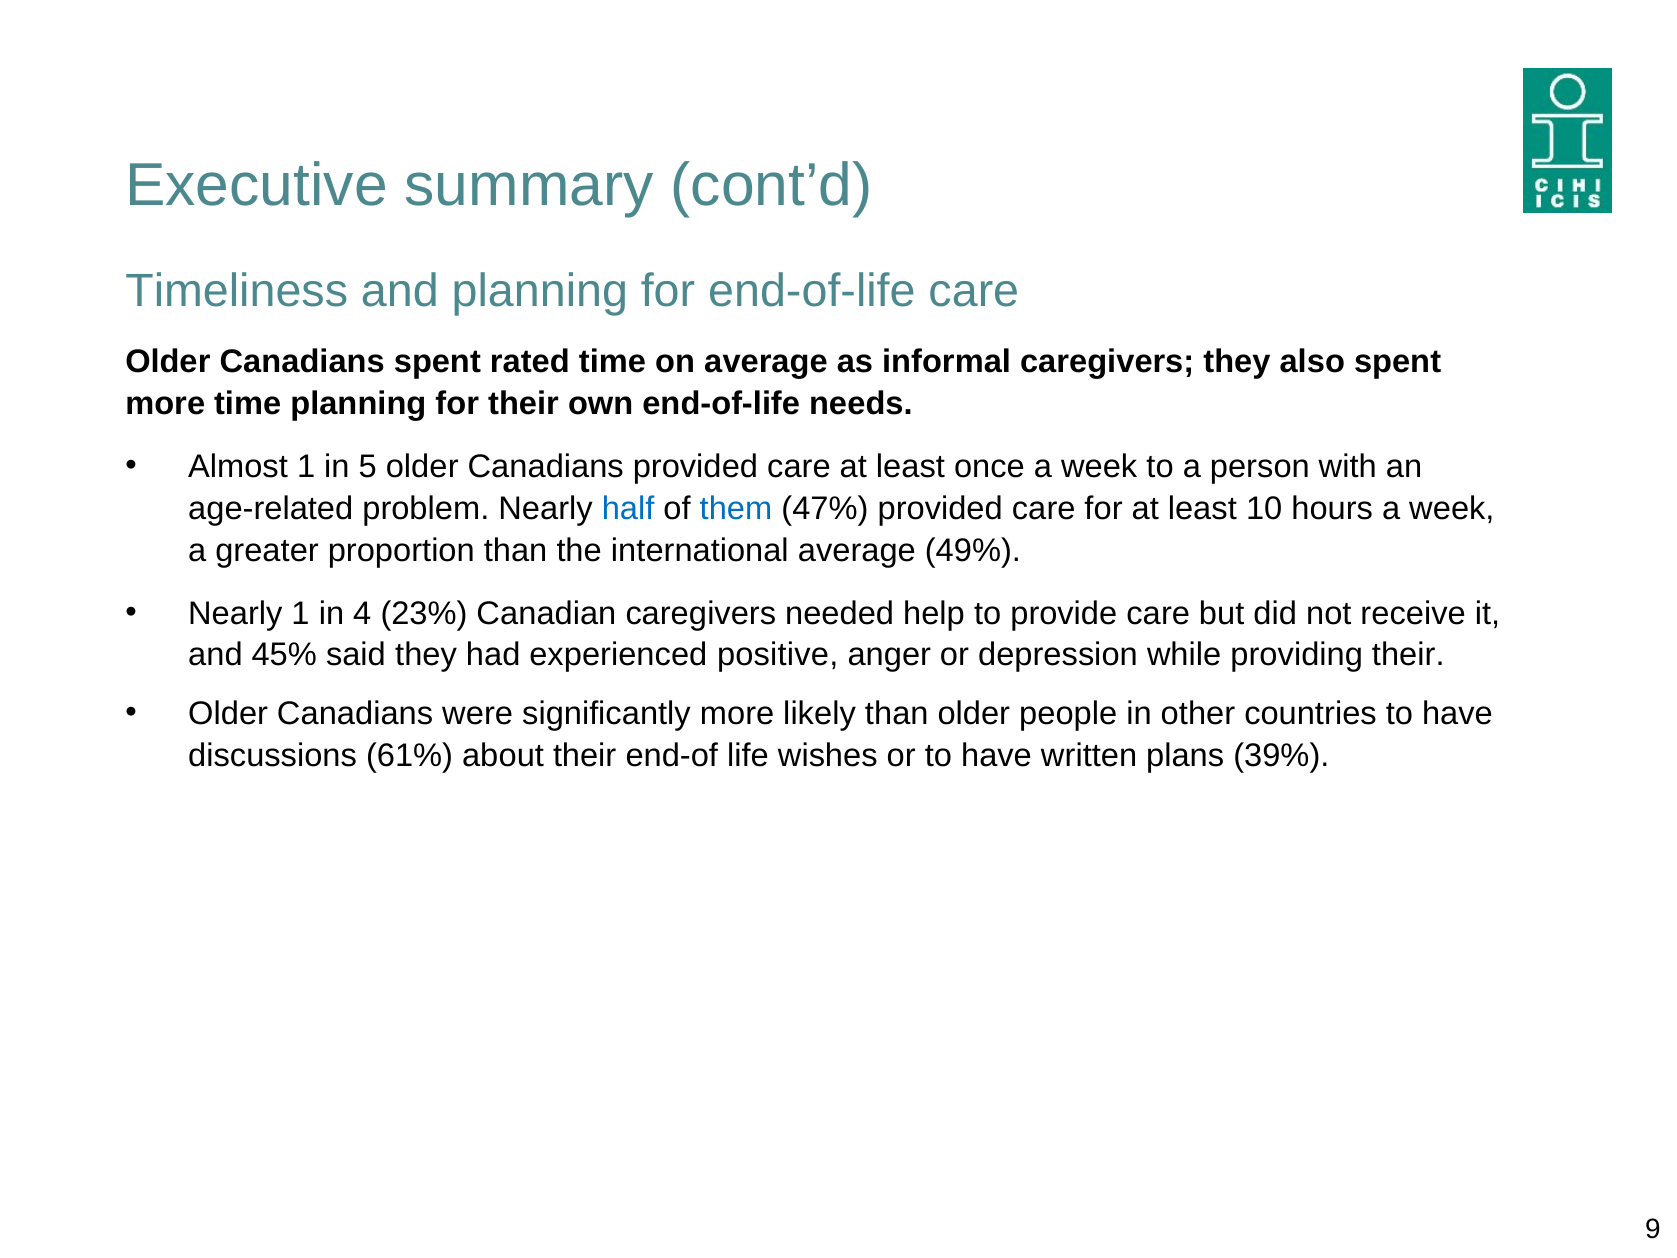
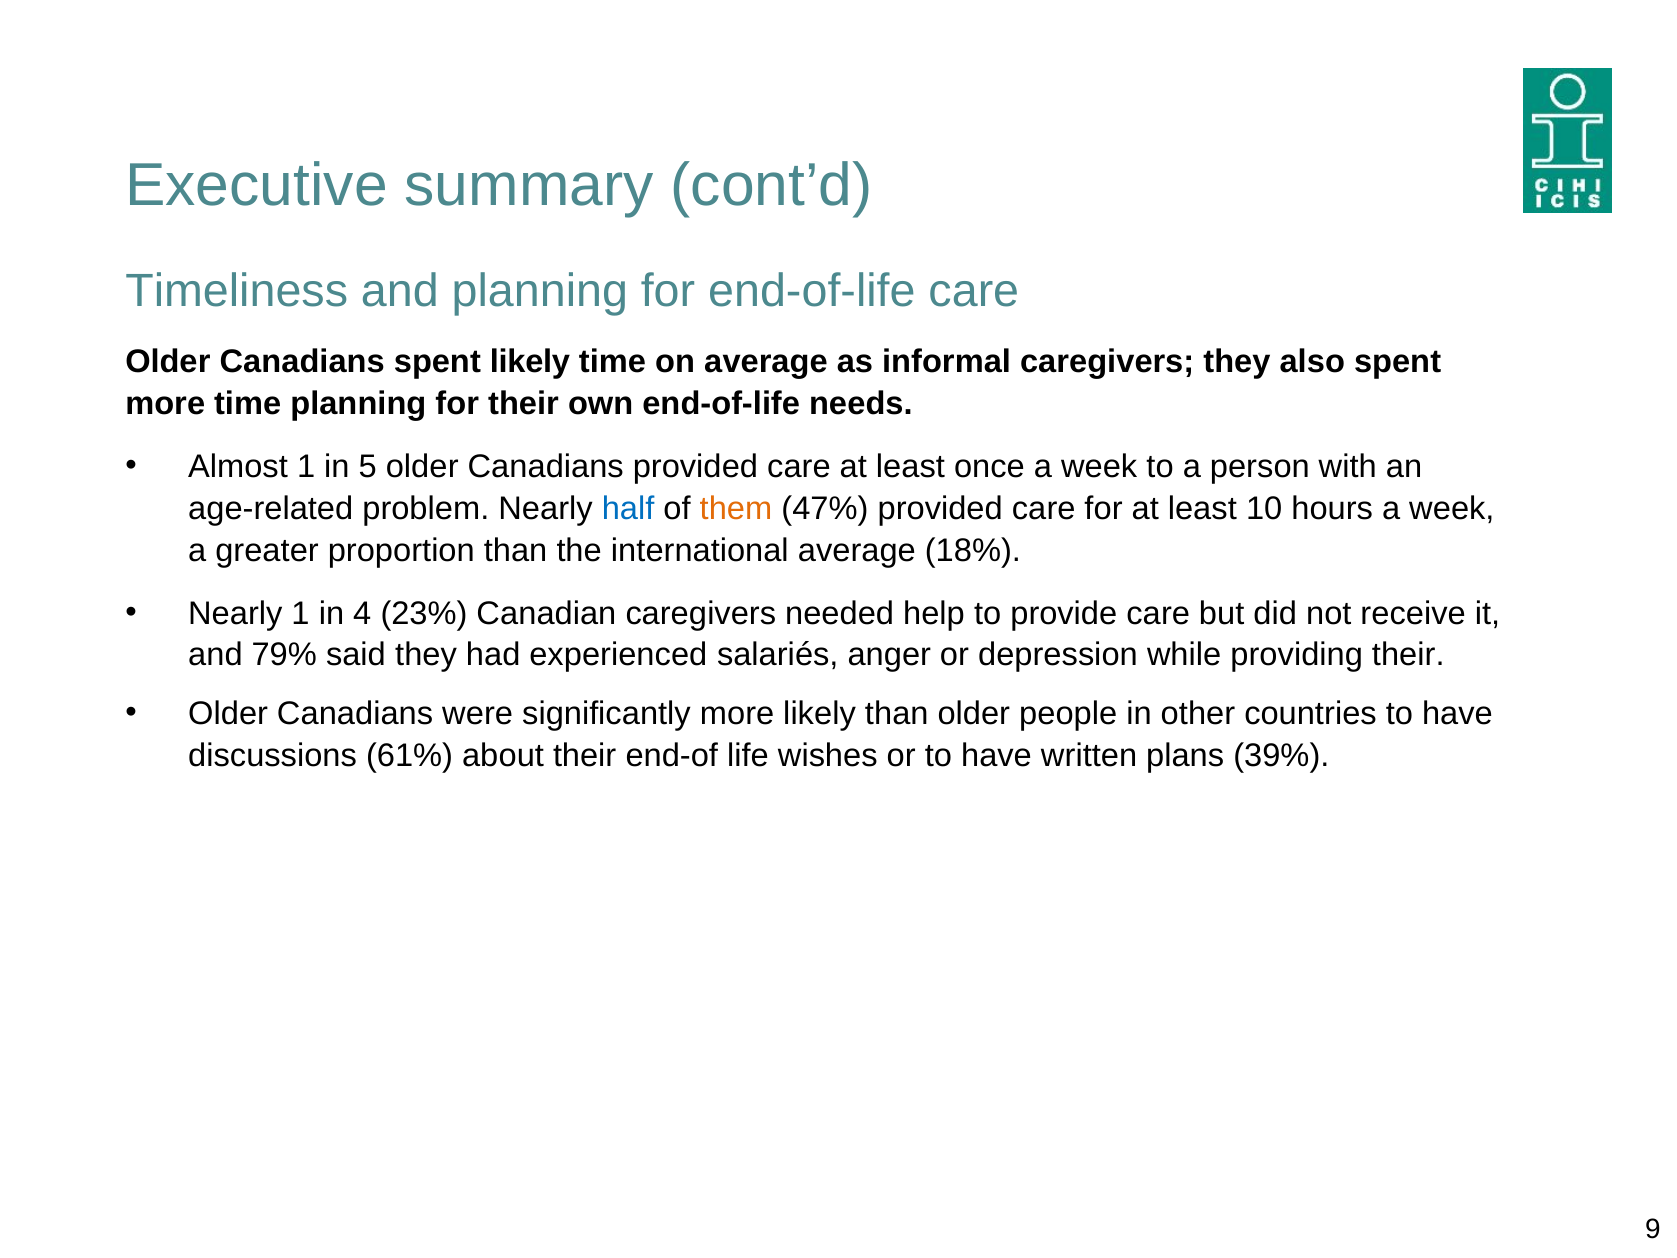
spent rated: rated -> likely (530, 362)
them colour: blue -> orange (736, 508)
49%: 49% -> 18% (973, 550)
45%: 45% -> 79% (284, 655)
positive: positive -> salariés (778, 655)
